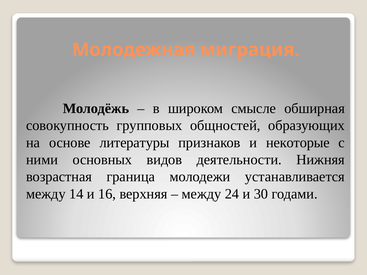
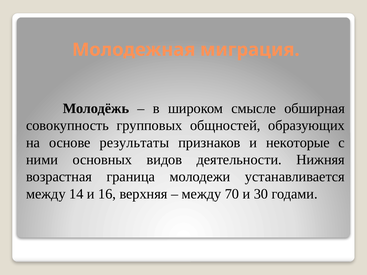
литературы: литературы -> результаты (134, 143)
24: 24 -> 70 (232, 194)
